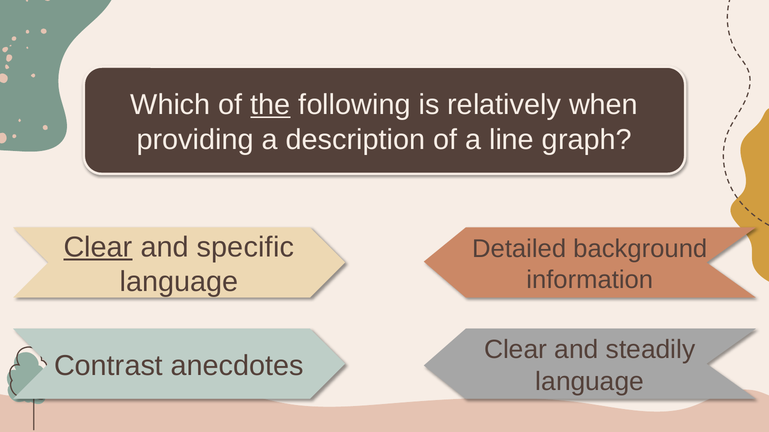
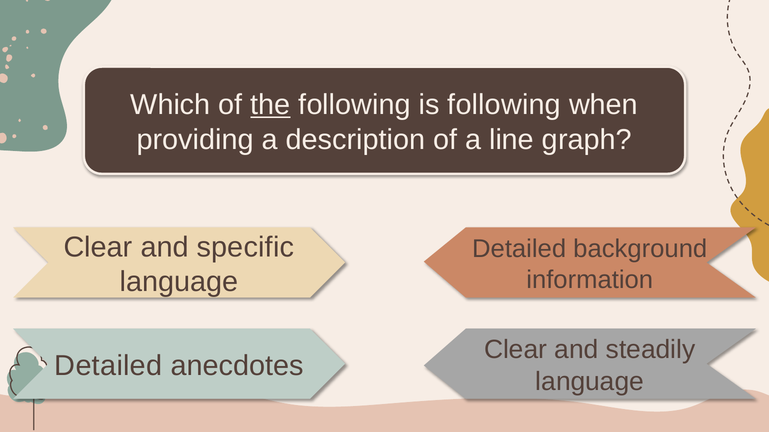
is relatively: relatively -> following (504, 105)
Clear underline: present -> none (98, 248)
Contrast: Contrast -> Detailed (108, 366)
